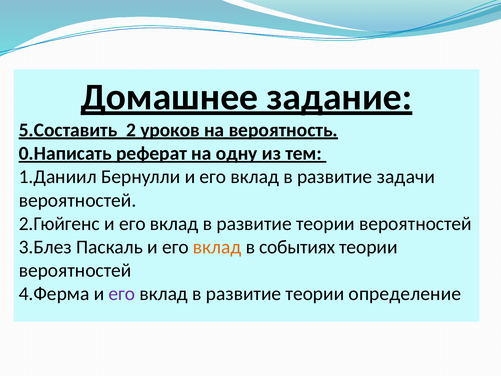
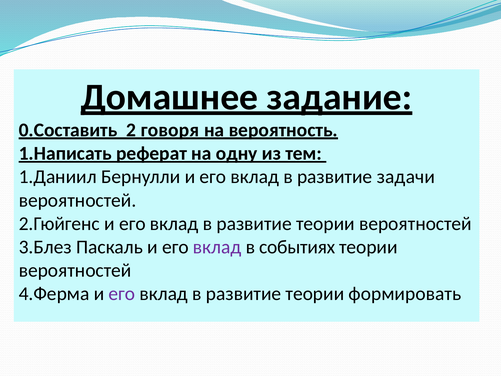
5.Составить: 5.Составить -> 0.Составить (68, 130)
уроков: уроков -> говоря (170, 130)
0.Написать: 0.Написать -> 1.Написать (65, 153)
вклад colour: orange -> purple (217, 247)
определение: определение -> формировать (405, 294)
